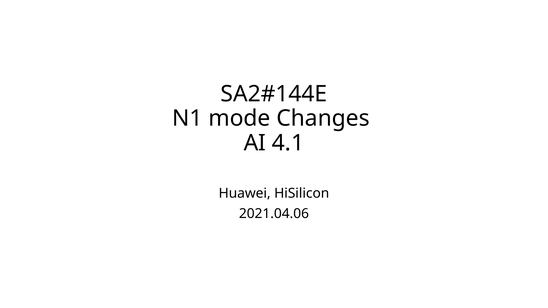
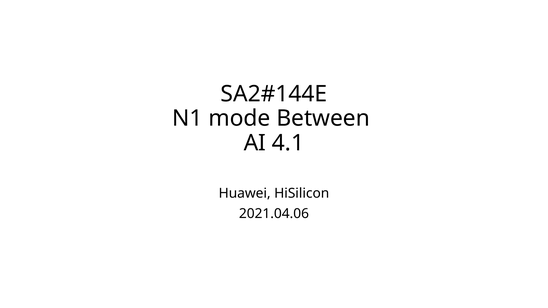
Changes: Changes -> Between (323, 119)
